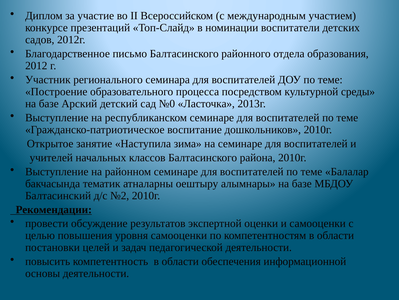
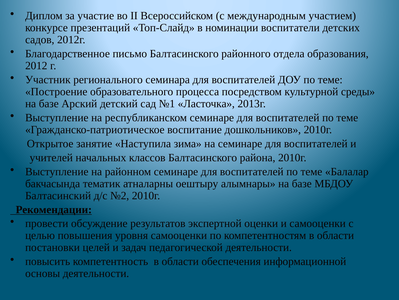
№0: №0 -> №1 (167, 103)
